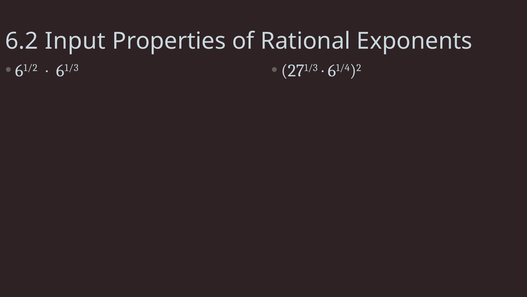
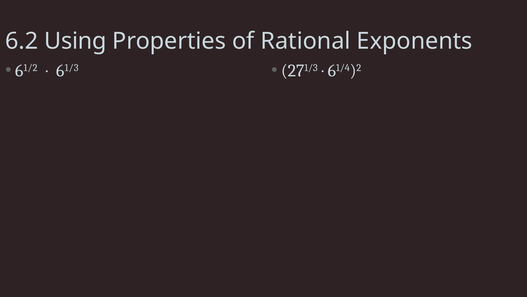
Input: Input -> Using (75, 41)
